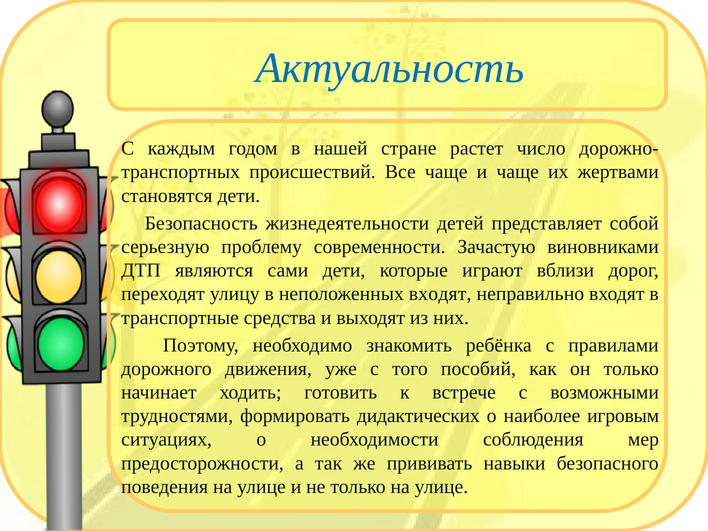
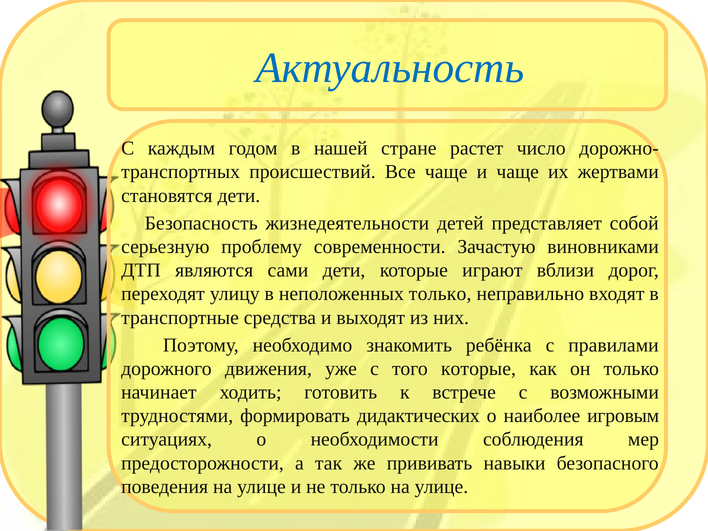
неположенных входят: входят -> только (440, 294)
того пособий: пособий -> которые (478, 369)
